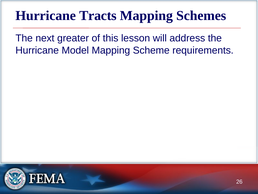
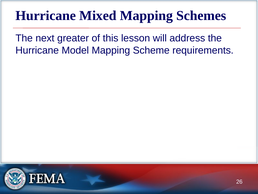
Tracts: Tracts -> Mixed (98, 16)
